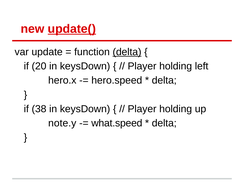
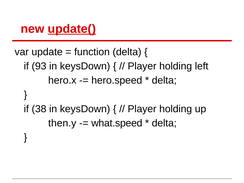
delta underline: present -> none (127, 52)
20: 20 -> 93 (39, 66)
note.y: note.y -> then.y (62, 123)
